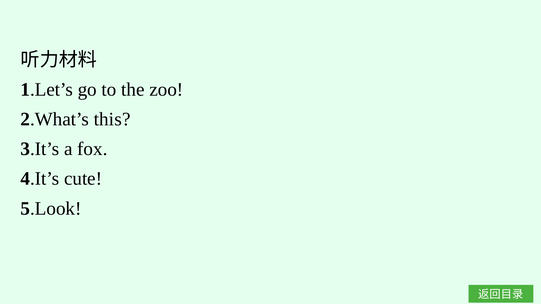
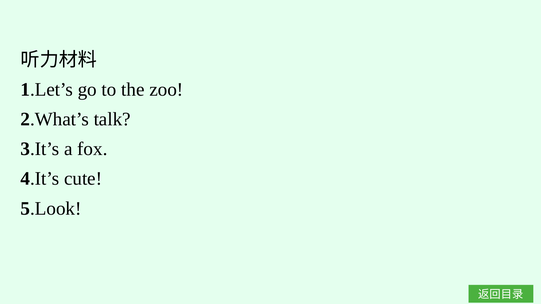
this: this -> talk (112, 119)
